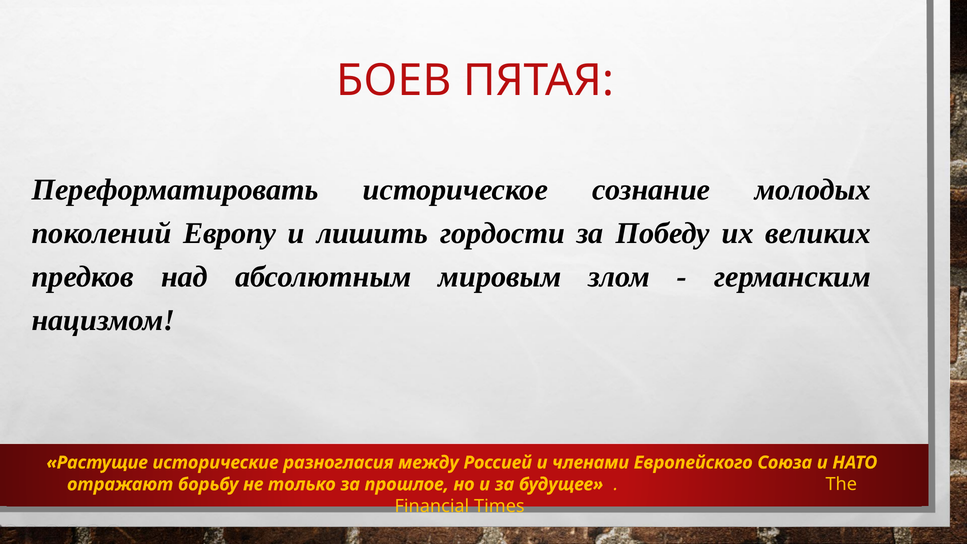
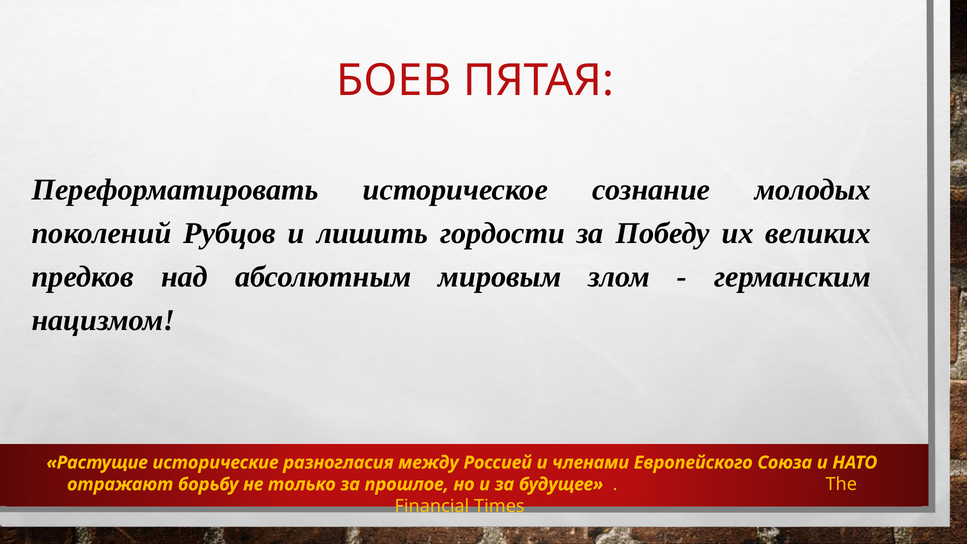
Европу: Европу -> Рубцов (230, 233)
